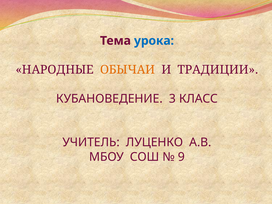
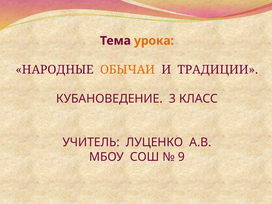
урока colour: blue -> orange (154, 41)
